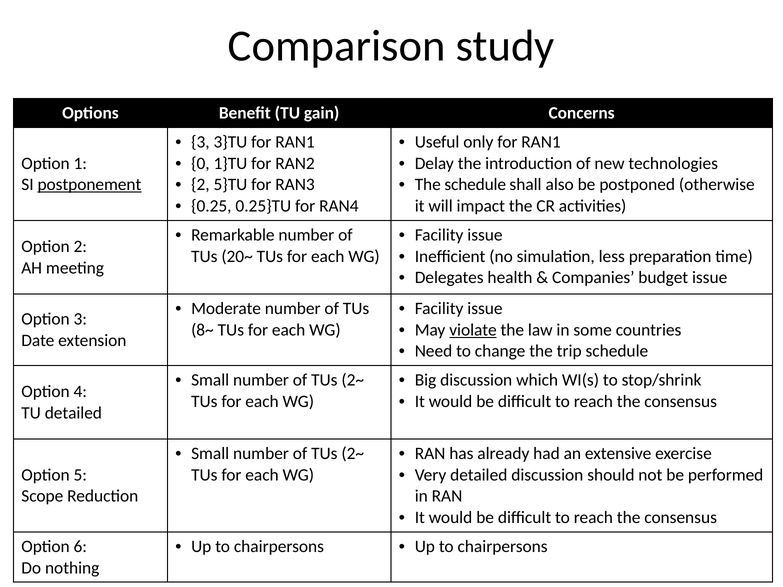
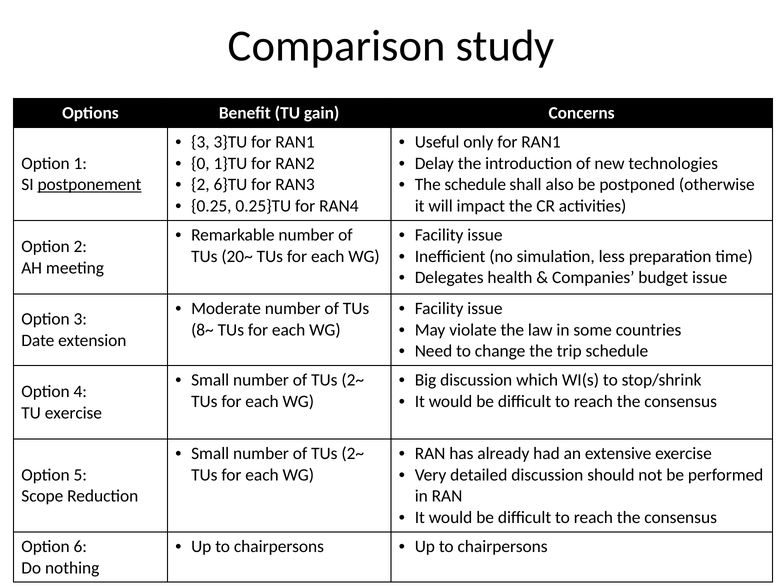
5}TU: 5}TU -> 6}TU (230, 185)
violate underline: present -> none (473, 330)
TU detailed: detailed -> exercise (73, 413)
